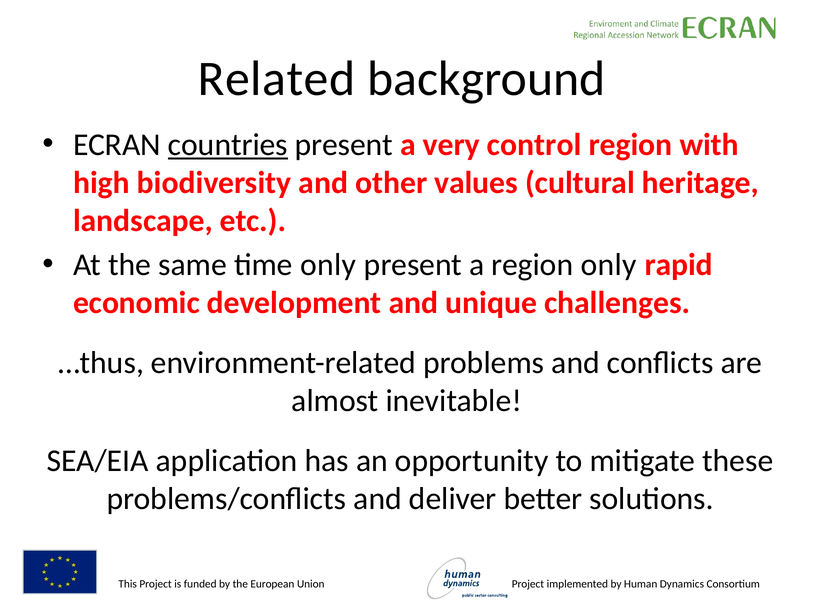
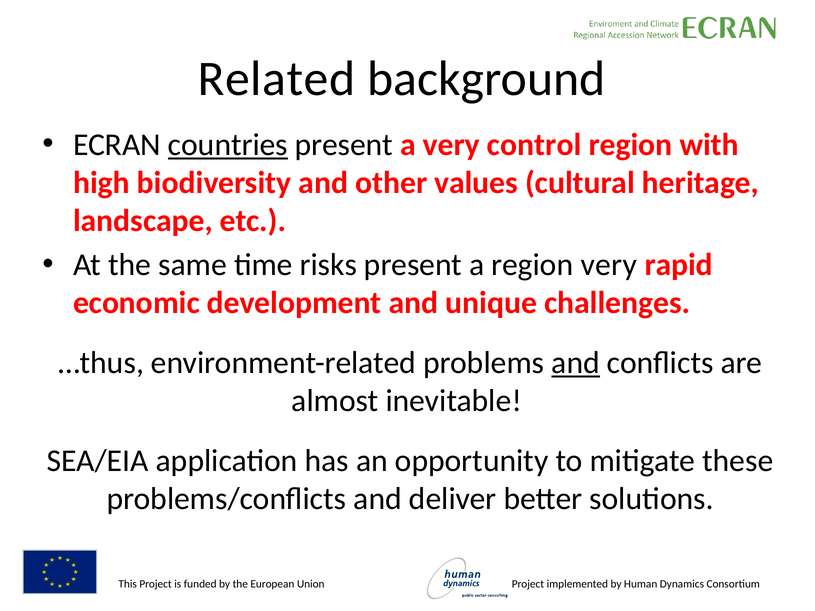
time only: only -> risks (328, 265)
region only: only -> very (609, 265)
and underline: none -> present (576, 363)
